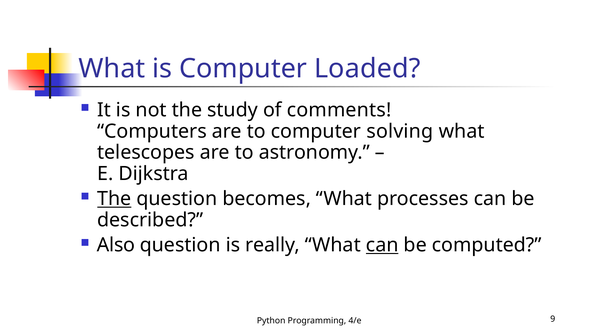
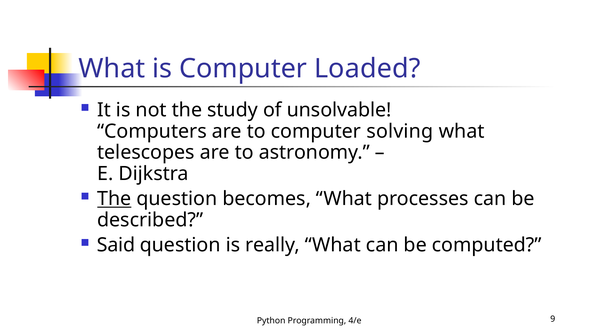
comments: comments -> unsolvable (339, 110)
Also: Also -> Said (116, 245)
can underline: present -> none (382, 245)
